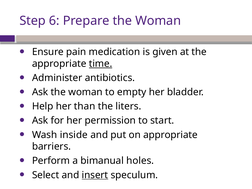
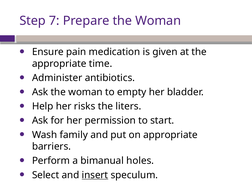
6: 6 -> 7 (54, 21)
time underline: present -> none (101, 64)
than: than -> risks (85, 106)
inside: inside -> family (74, 135)
